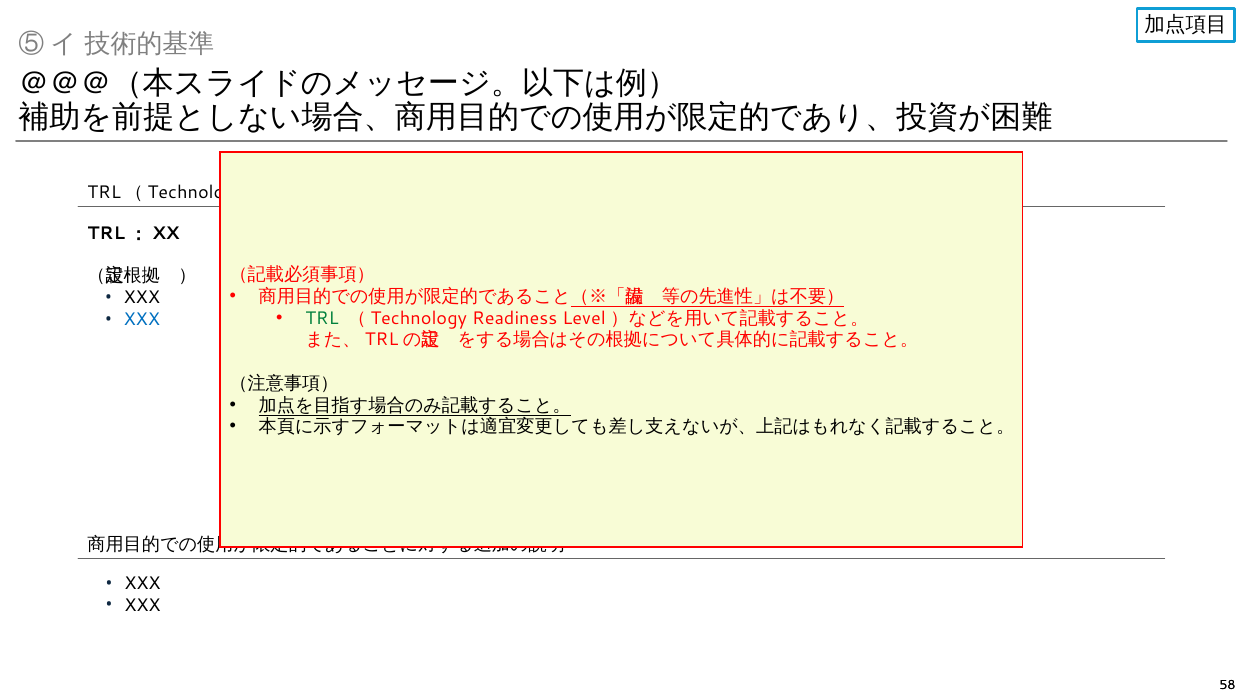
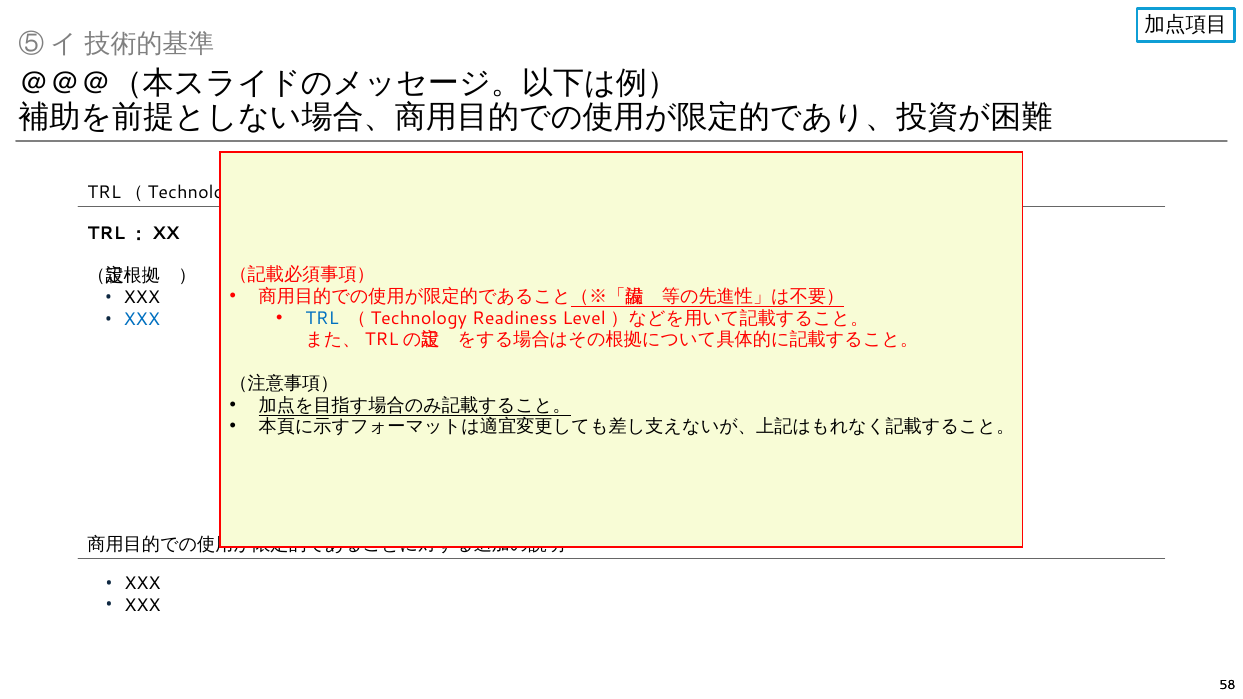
TRL colour: green -> blue (322, 318)
